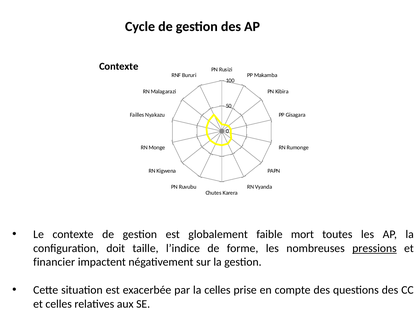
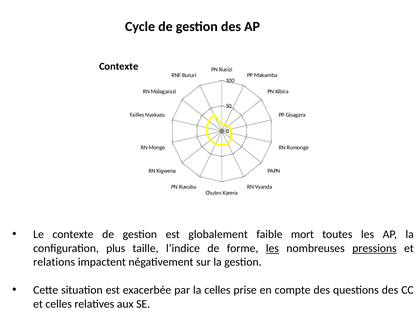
doit: doit -> plus (116, 249)
les underline: none -> present (272, 249)
financier: financier -> relations (54, 263)
